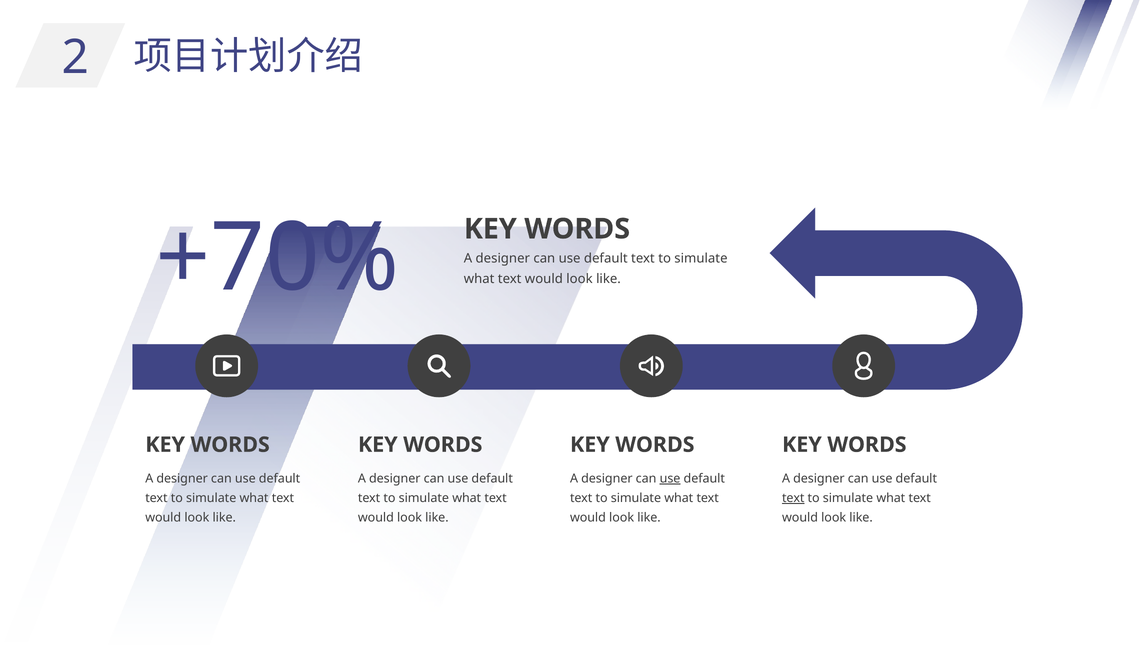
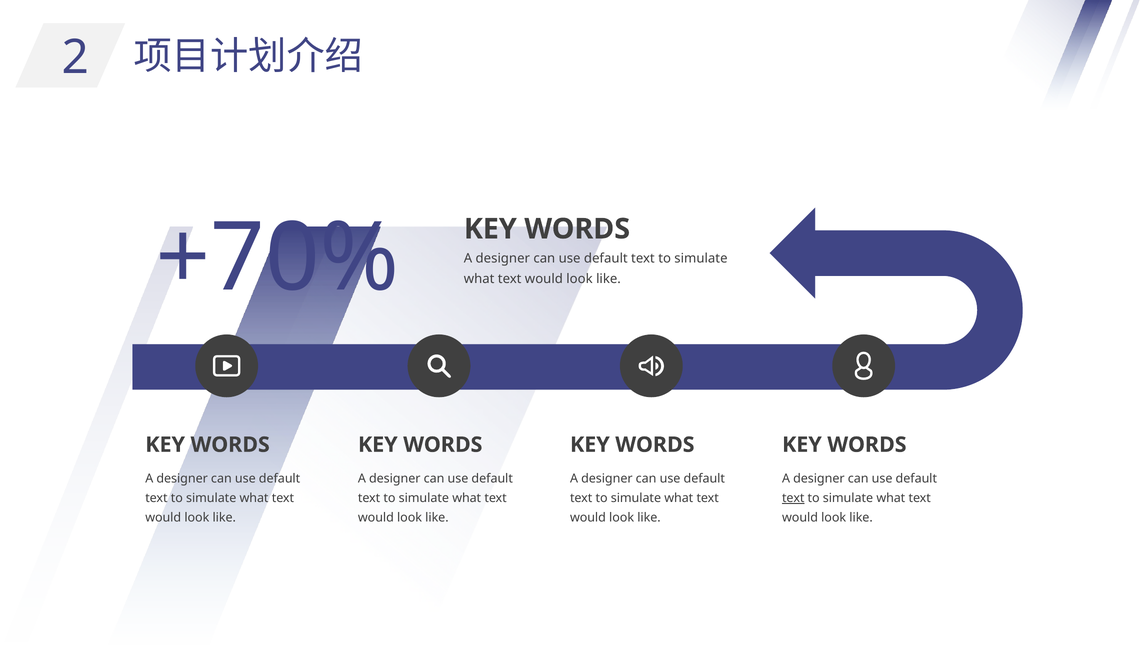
use underline: present -> none (670, 479)
